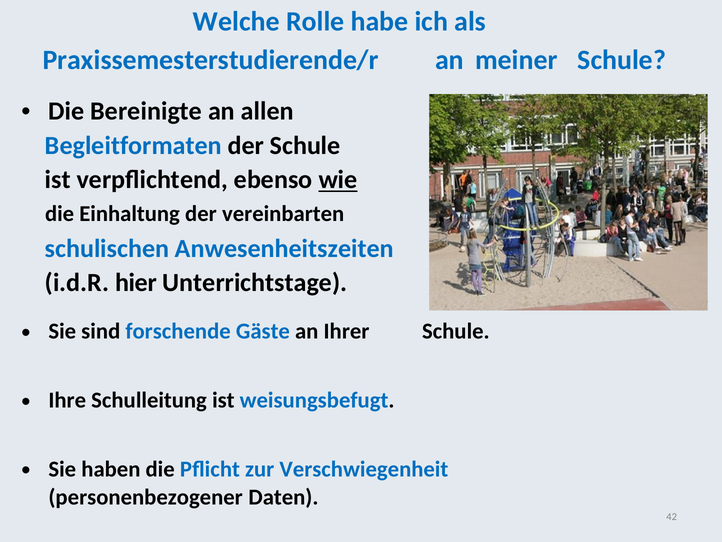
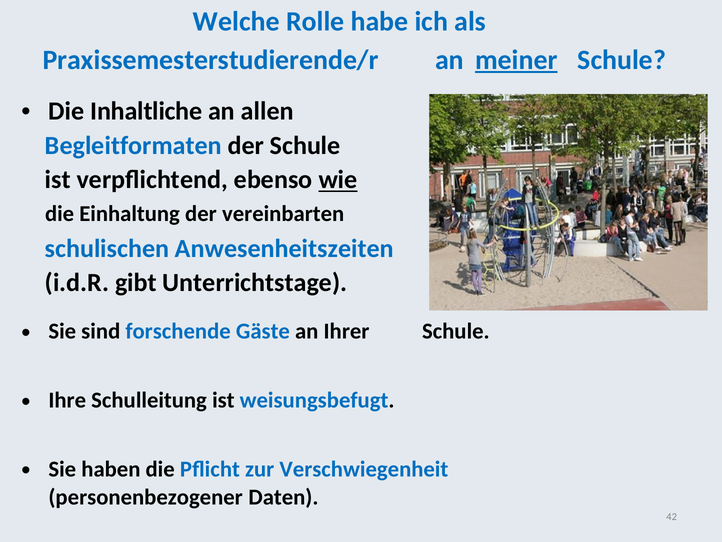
meiner underline: none -> present (516, 60)
Bereinigte: Bereinigte -> Inhaltliche (146, 111)
hier: hier -> gibt (136, 282)
